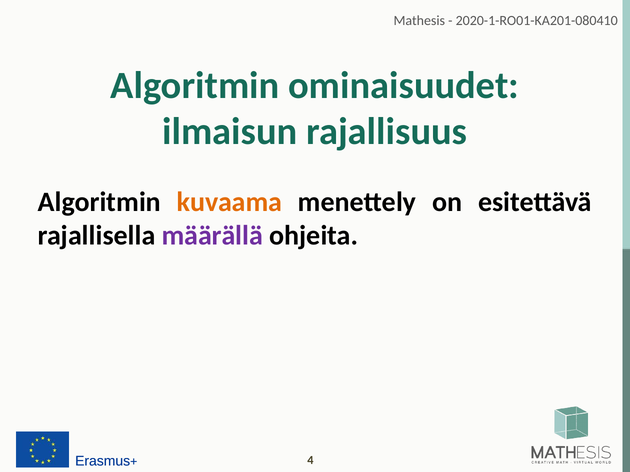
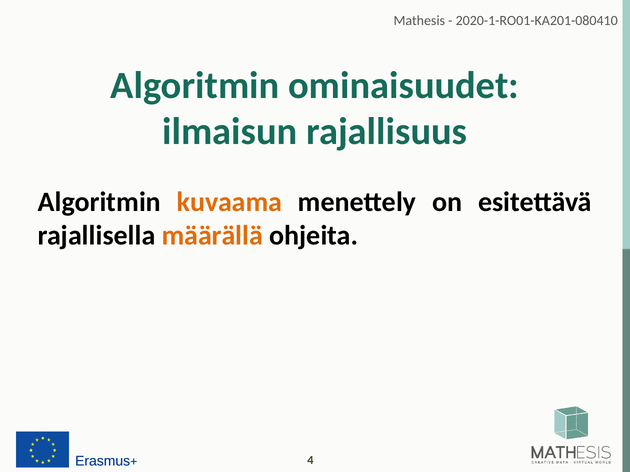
määrällä colour: purple -> orange (212, 236)
